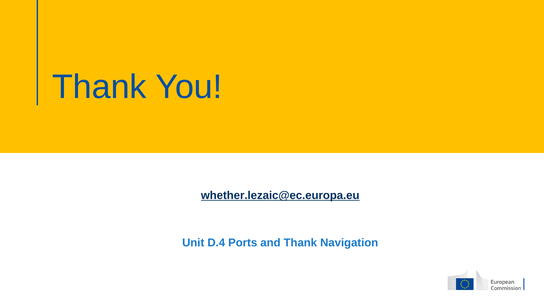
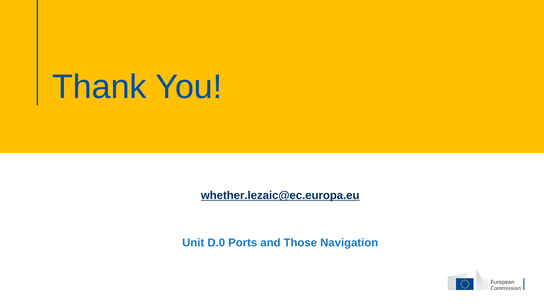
D.4: D.4 -> D.0 (216, 243)
and Thank: Thank -> Those (300, 243)
